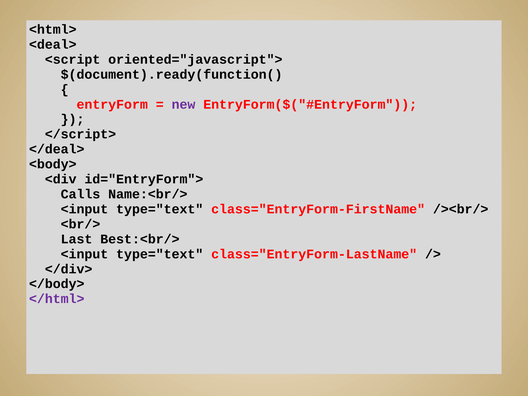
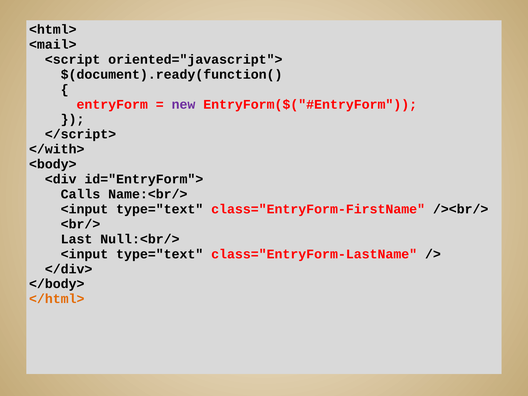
<deal>: <deal> -> <mail> (53, 44)
</deal>: </deal> -> </with> (57, 149)
Best:<br/>: Best:<br/> -> Null:<br/> (140, 239)
</html> colour: purple -> orange (57, 299)
